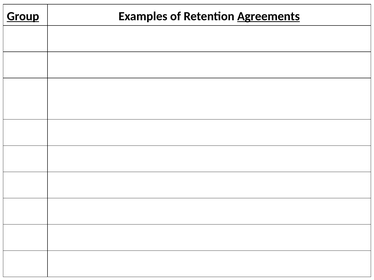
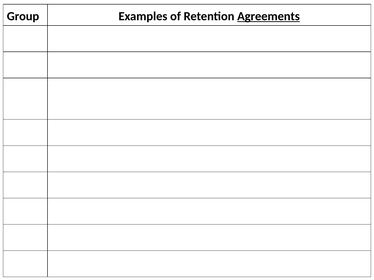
Group underline: present -> none (23, 16)
